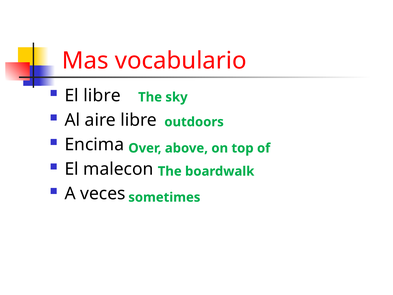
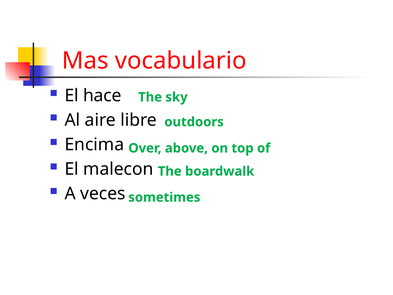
El libre: libre -> hace (102, 96)
